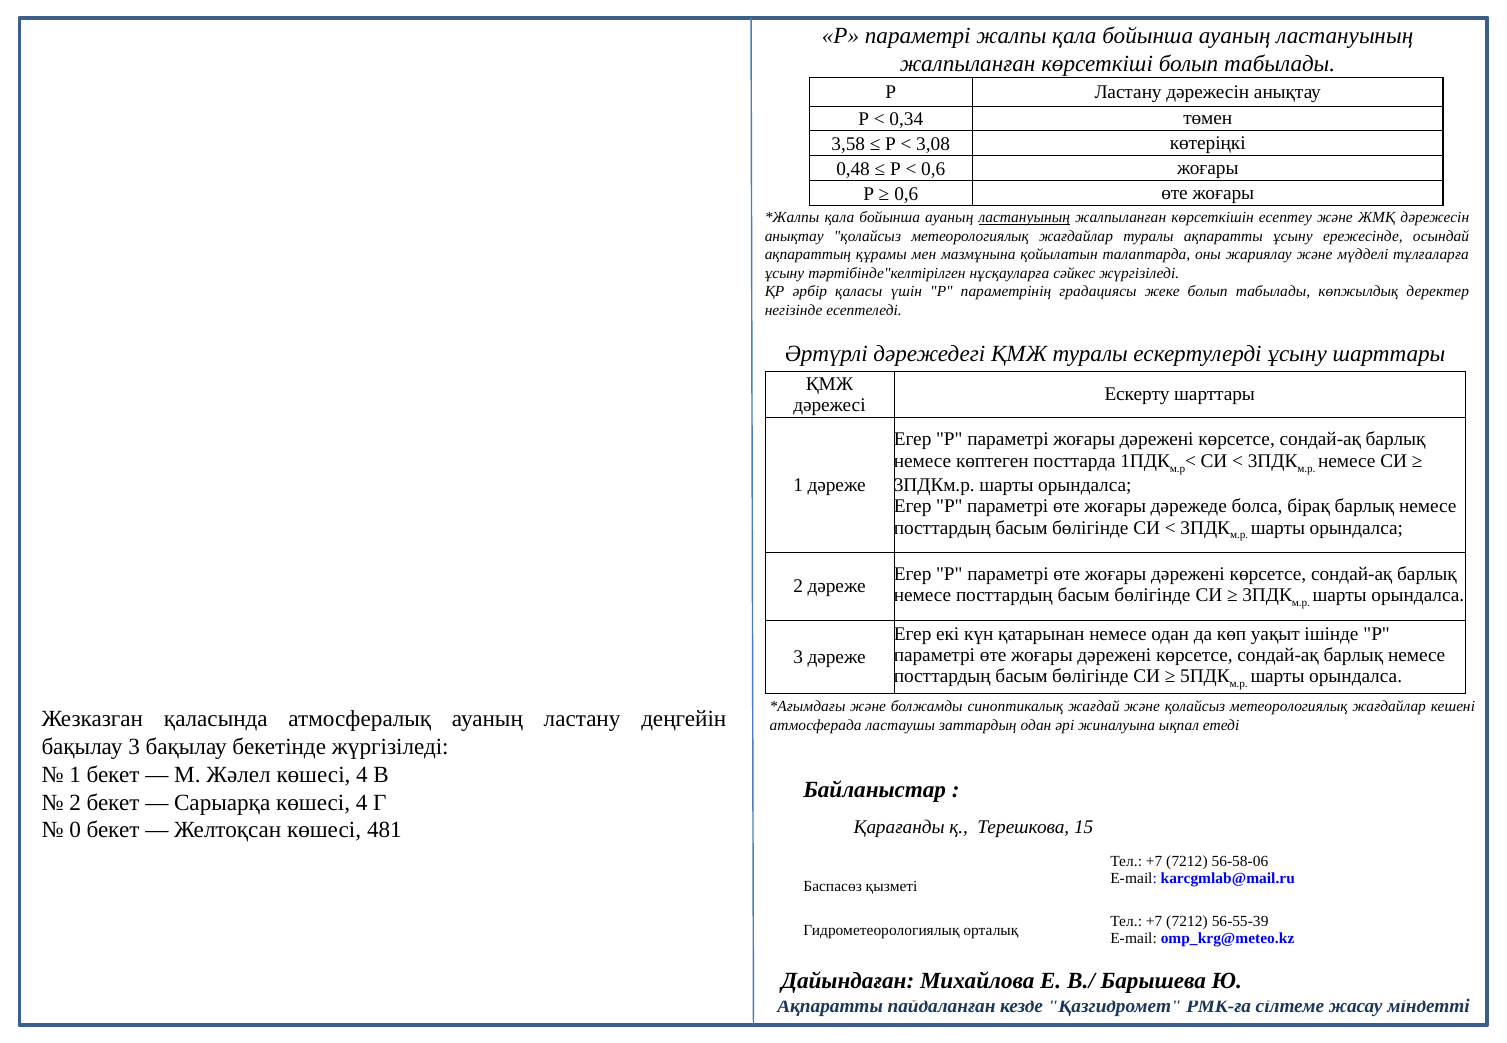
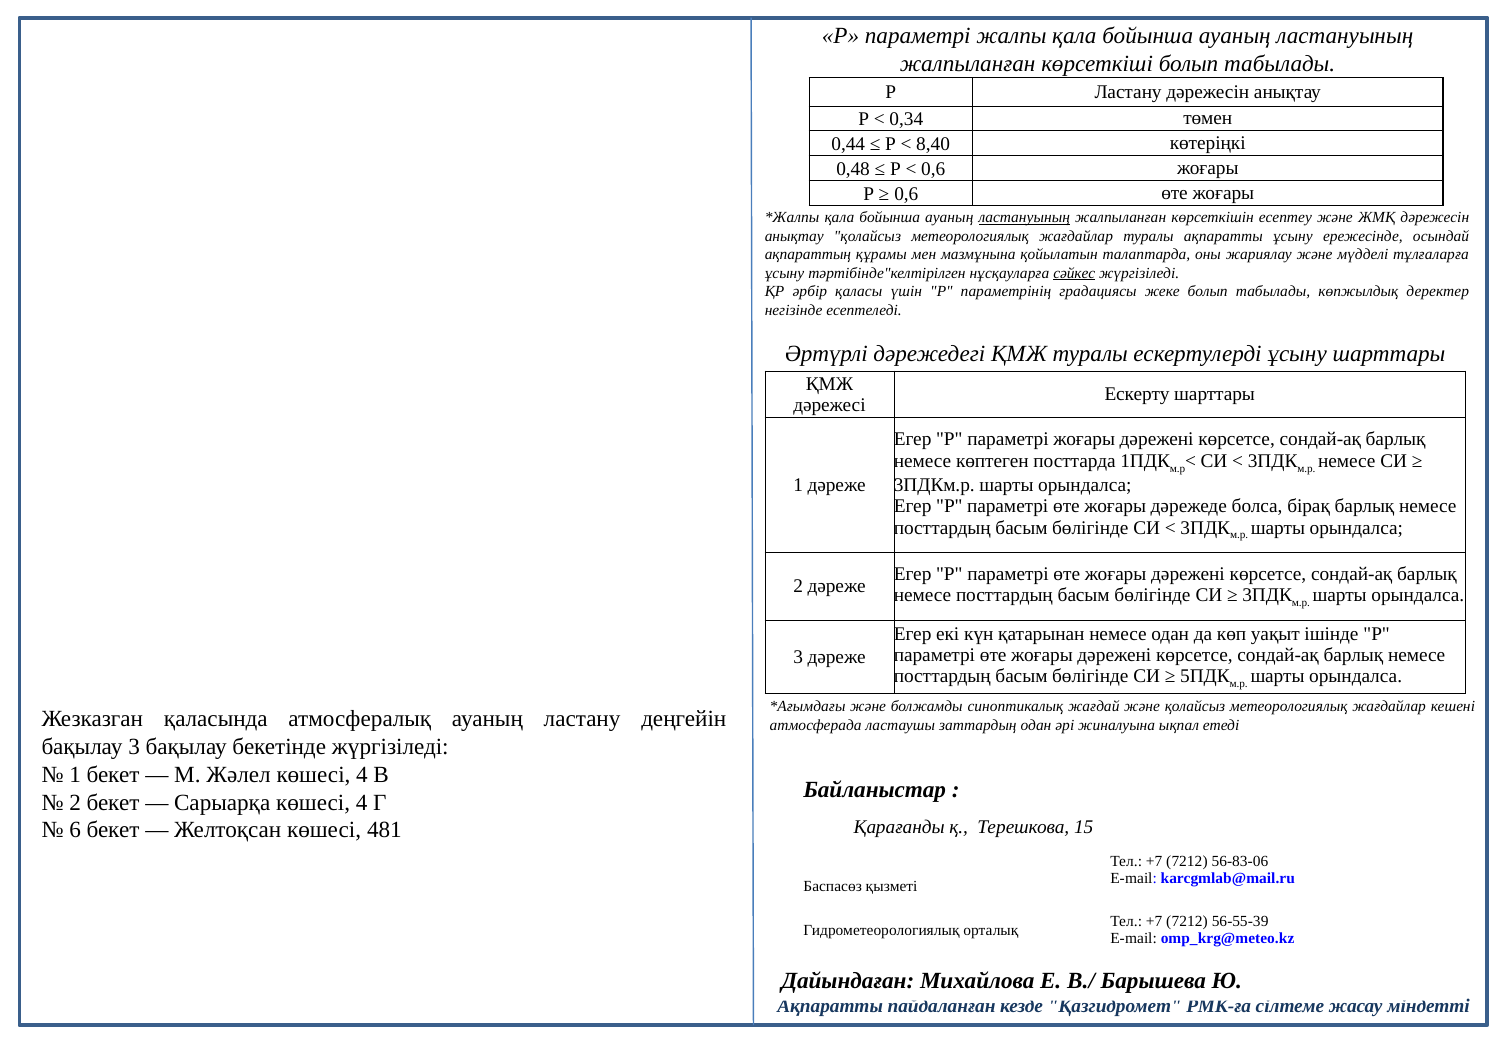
3,58: 3,58 -> 0,44 (848, 144)
3,08: 3,08 -> 8,40 (933, 144)
сәйкес underline: none -> present (1074, 273)
0: 0 -> 6 (75, 830)
56-58-06: 56-58-06 -> 56-83-06 (1240, 861)
